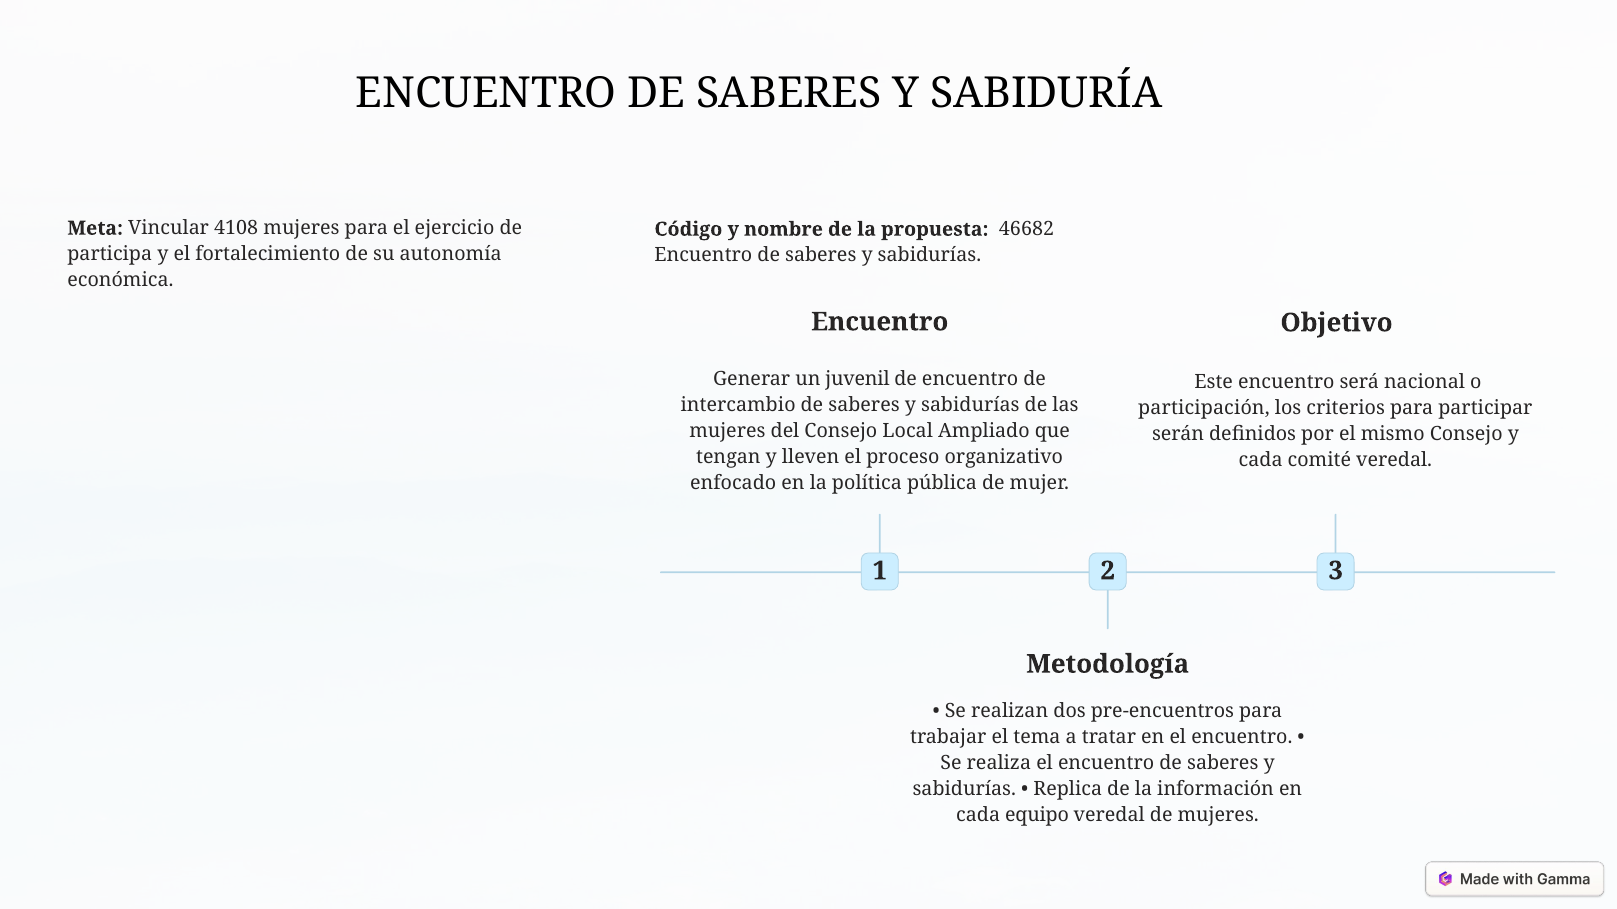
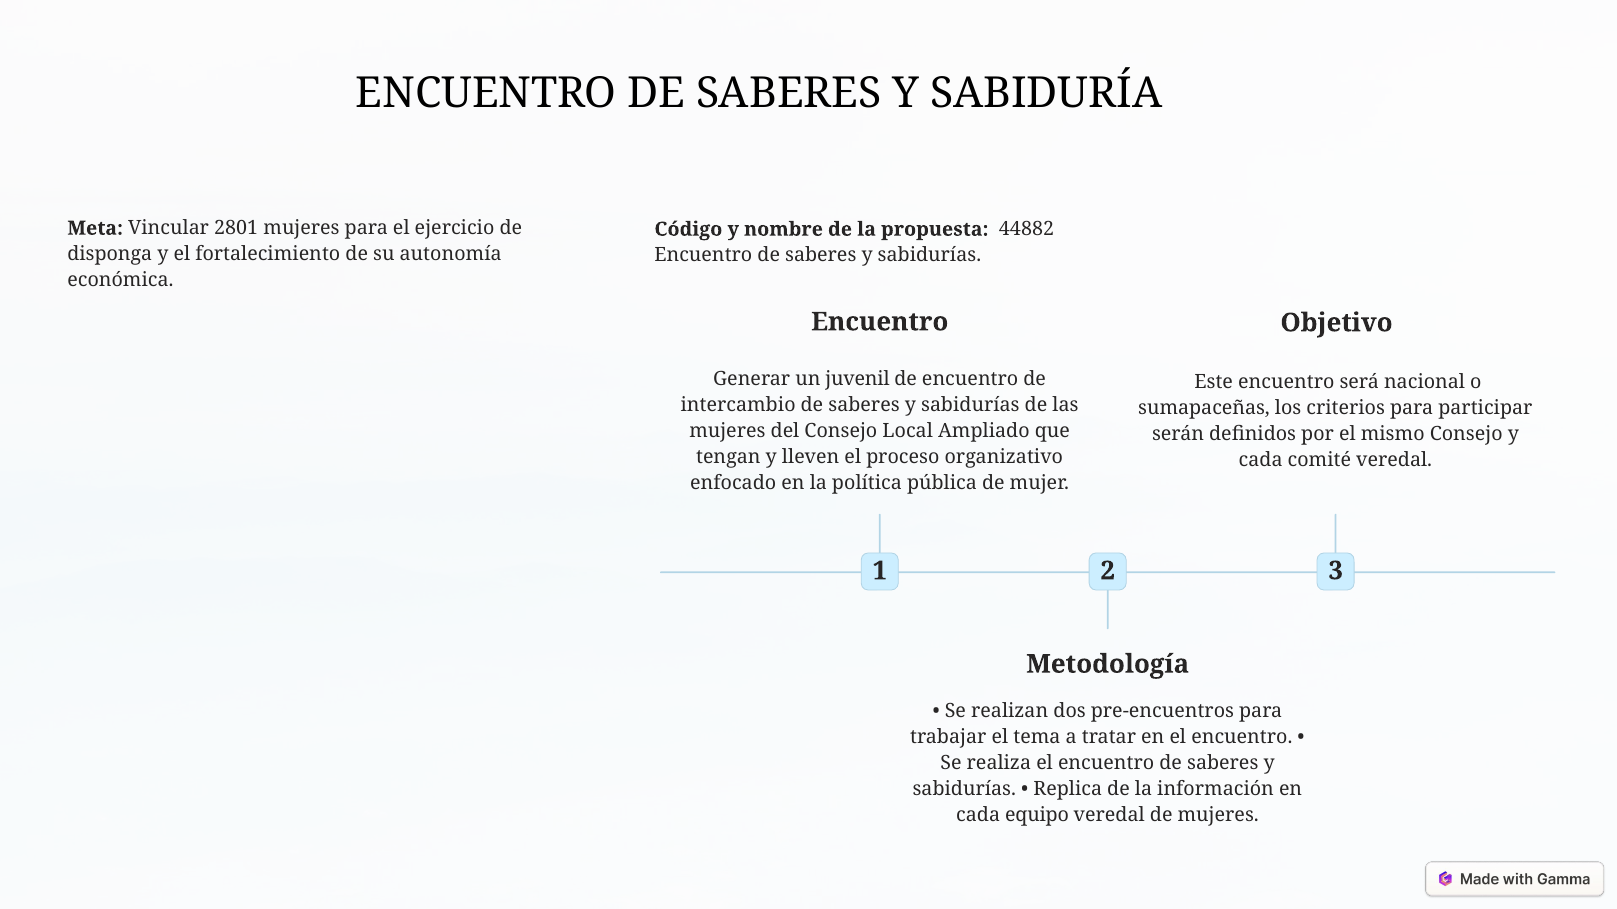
4108: 4108 -> 2801 (236, 228)
46682: 46682 -> 44882 (1026, 229)
participa: participa -> disponga (110, 254)
participación: participación -> sumapaceñas (1204, 409)
